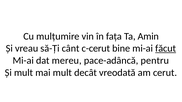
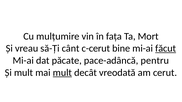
Amin: Amin -> Mort (148, 36)
mereu: mereu -> păcate (67, 61)
mult underline: none -> present (62, 73)
